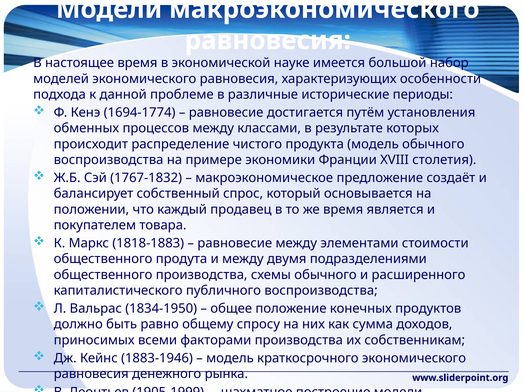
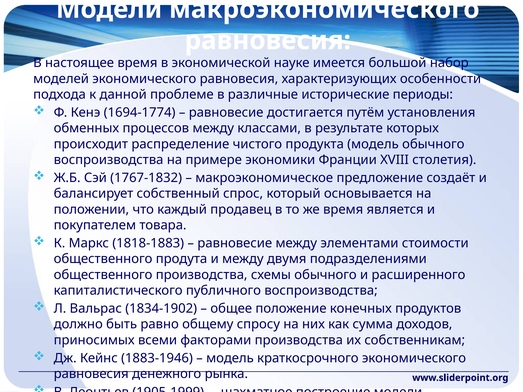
1834-1950: 1834-1950 -> 1834-1902 (161, 309)
